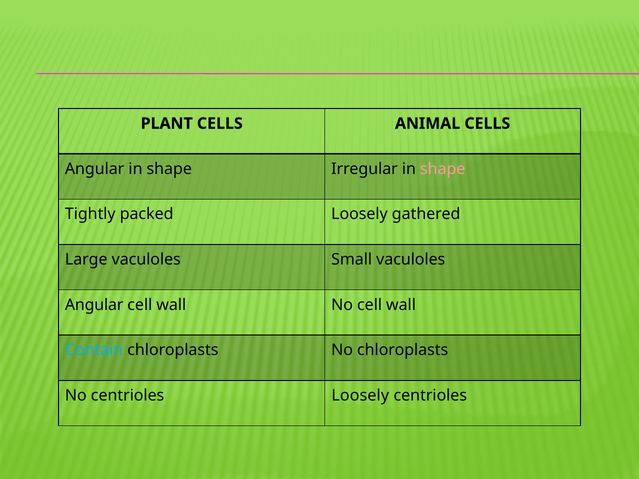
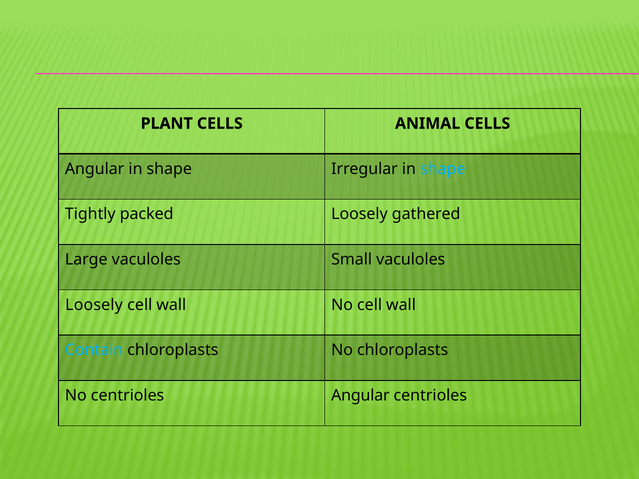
shape colour: pink -> light blue (443, 169)
Angular: Angular -> Loosely (94, 305)
centrioles Loosely: Loosely -> Angular (360, 396)
